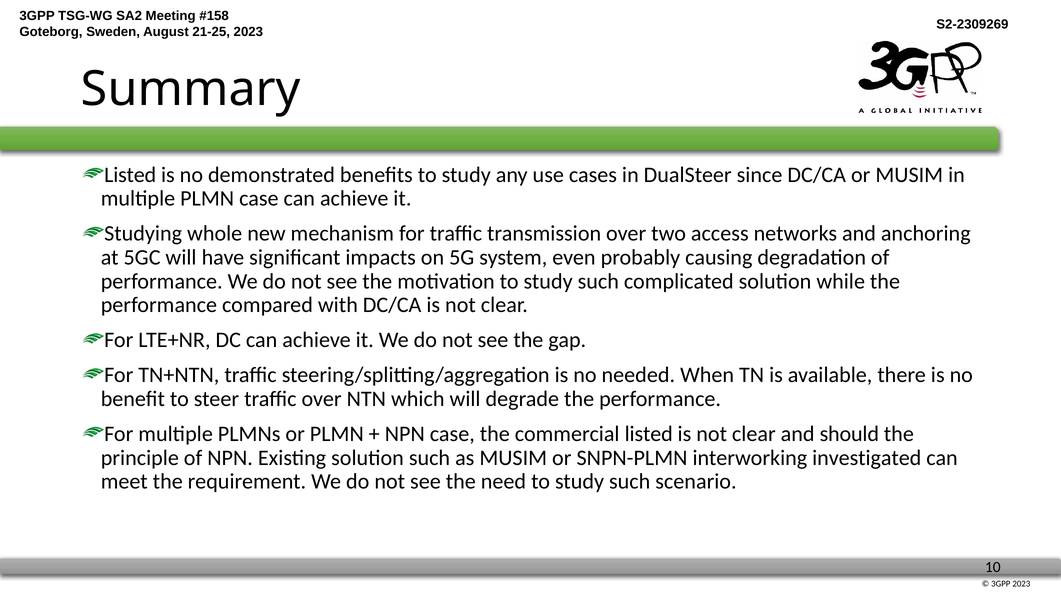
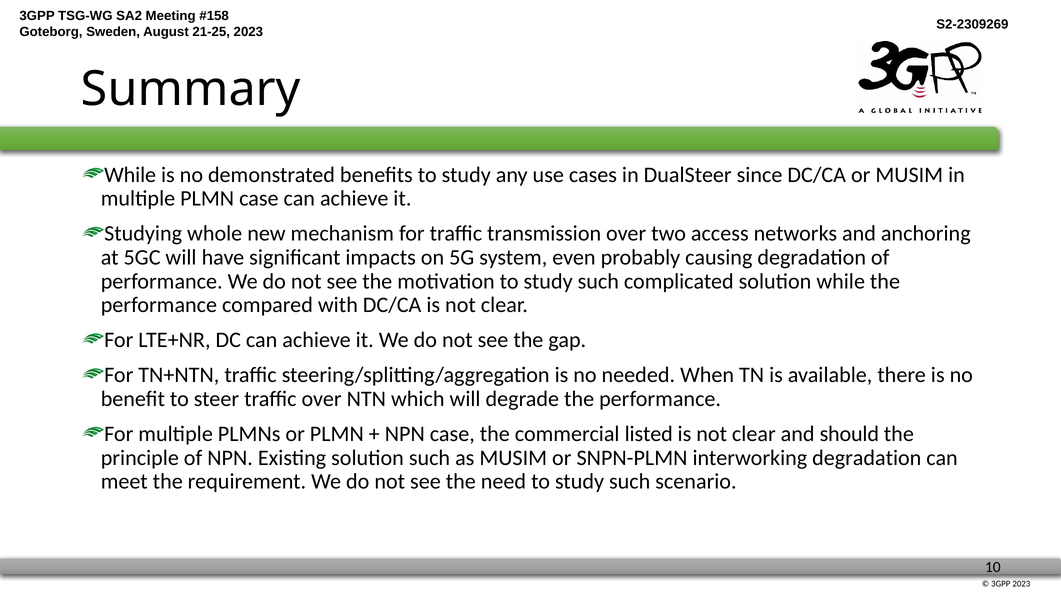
Listed: Listed -> While (130, 175)
interworking investigated: investigated -> degradation (867, 458)
